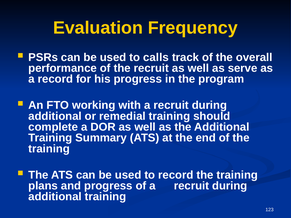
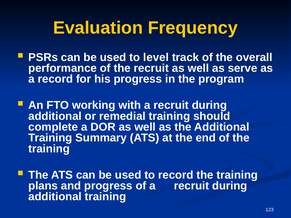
calls: calls -> level (156, 57)
